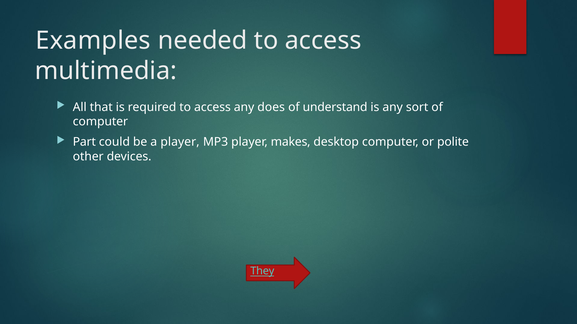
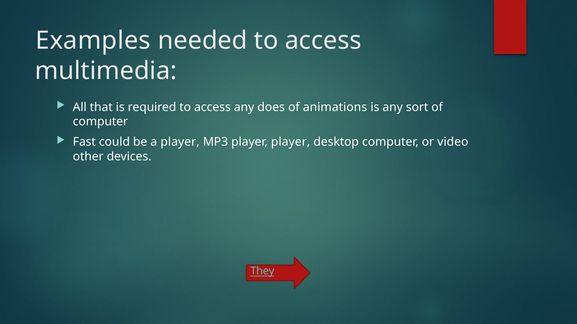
understand: understand -> animations (335, 107)
Part: Part -> Fast (84, 142)
player makes: makes -> player (291, 142)
polite: polite -> video (453, 142)
